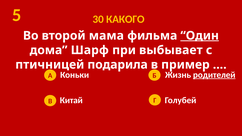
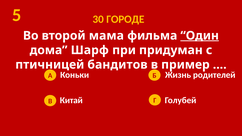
КАКОГО: КАКОГО -> ГОРОДЕ (125, 19)
выбывает: выбывает -> придуман (171, 50)
подарила: подарила -> бандитов (117, 65)
родителей underline: present -> none (214, 75)
